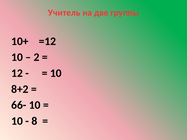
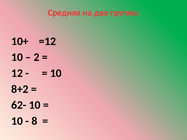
Учитель: Учитель -> Средняя (64, 13)
66-: 66- -> 62- (19, 105)
